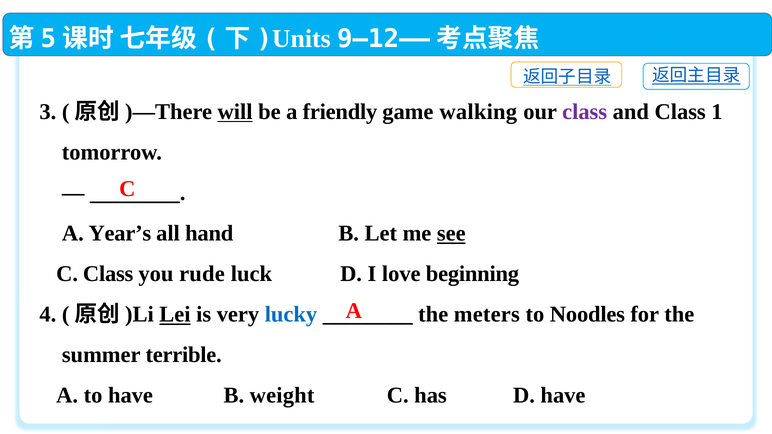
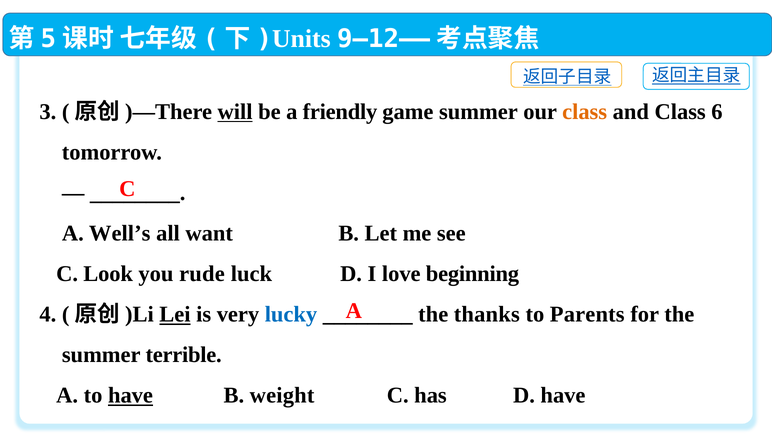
game walking: walking -> summer (478, 112)
class colour: purple -> orange (585, 112)
1: 1 -> 6 (717, 112)
Year’s: Year’s -> Well’s (120, 234)
hand: hand -> want (209, 234)
see underline: present -> none (451, 234)
C Class: Class -> Look (108, 274)
meters: meters -> thanks (487, 315)
Noodles: Noodles -> Parents (587, 315)
have underline: none -> present (130, 396)
